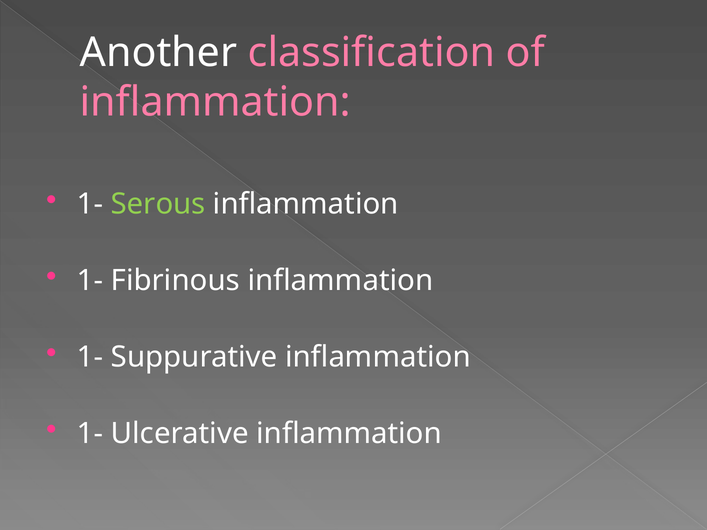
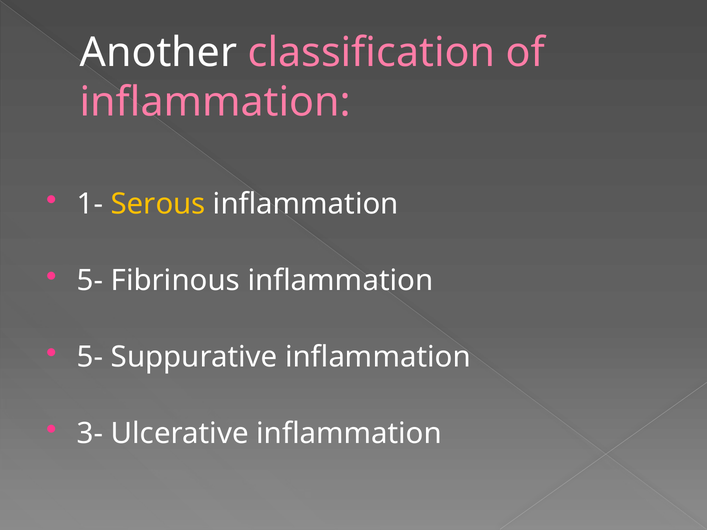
Serous colour: light green -> yellow (158, 204)
1-: 1- -> 5- (90, 281)
1-: 1- -> 5- (90, 357)
1-: 1- -> 3- (90, 434)
